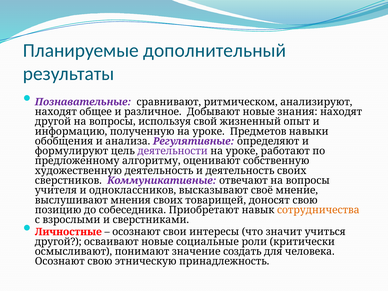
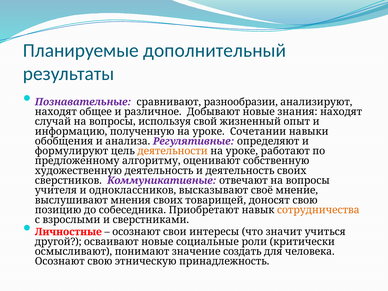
ритмическом: ритмическом -> разнообразии (241, 102)
другой: другой -> случай (53, 122)
Предметов: Предметов -> Сочетании (258, 131)
деятельности colour: purple -> orange (173, 151)
